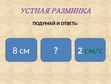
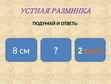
см/с colour: green -> orange (94, 50)
